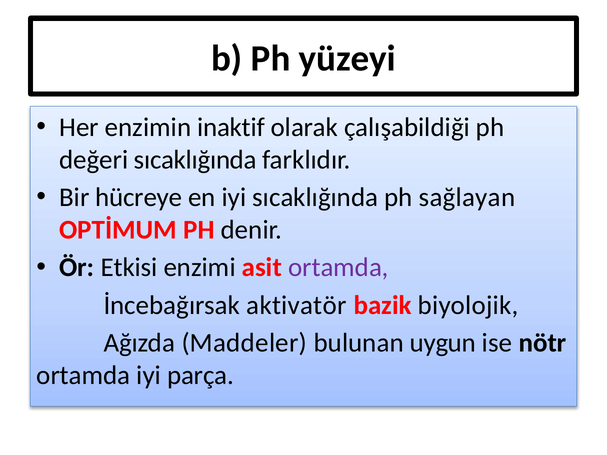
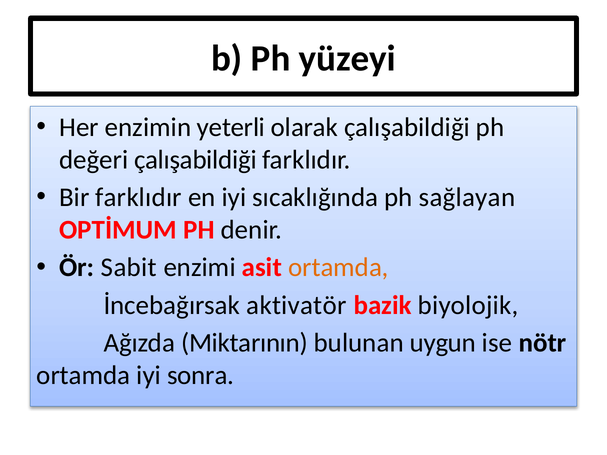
inaktif: inaktif -> yeterli (231, 127)
değeri sıcaklığında: sıcaklığında -> çalışabildiği (195, 160)
Bir hücreye: hücreye -> farklıdır (139, 198)
Etkisi: Etkisi -> Sabit (129, 268)
ortamda colour: purple -> orange (338, 268)
Maddeler: Maddeler -> Miktarının (245, 343)
parça: parça -> sonra (201, 376)
